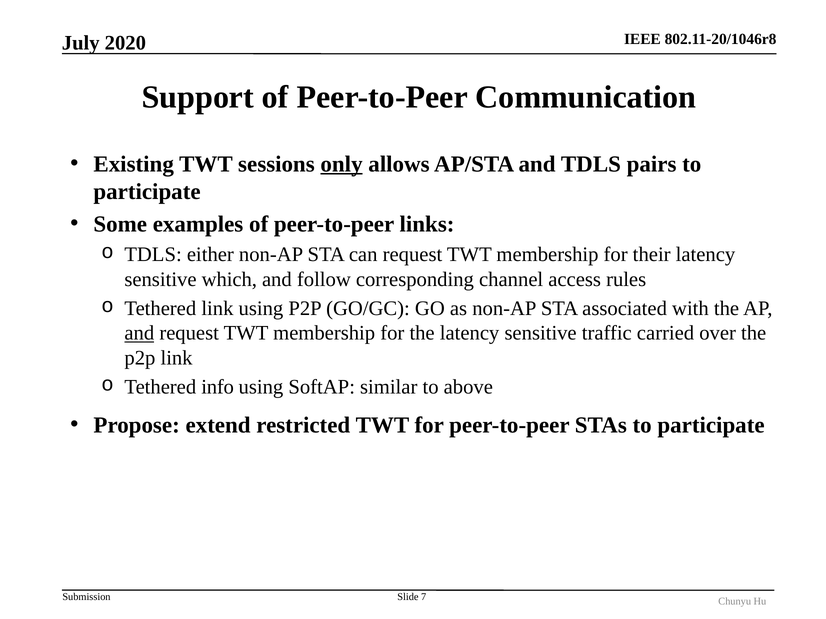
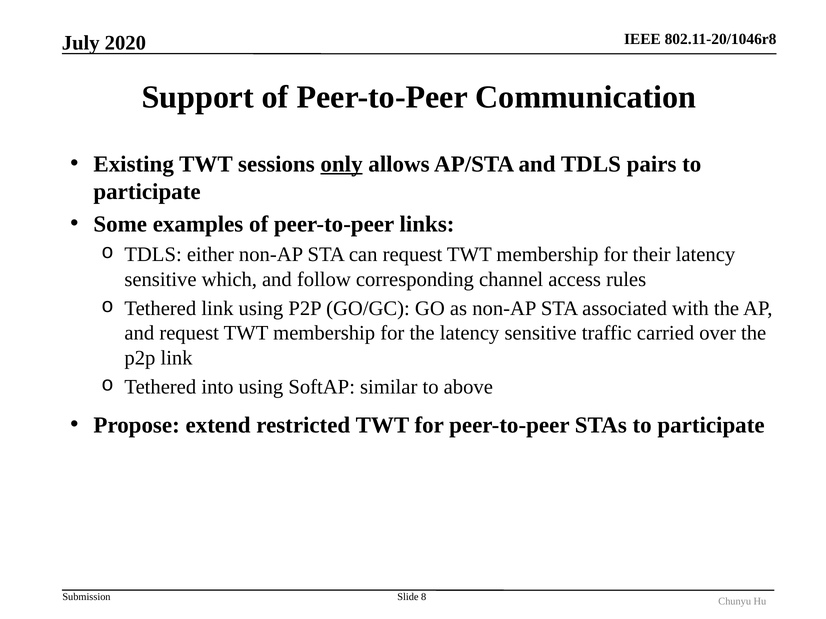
and underline: present -> none (139, 333)
info: info -> into (217, 387)
7: 7 -> 8 (424, 598)
